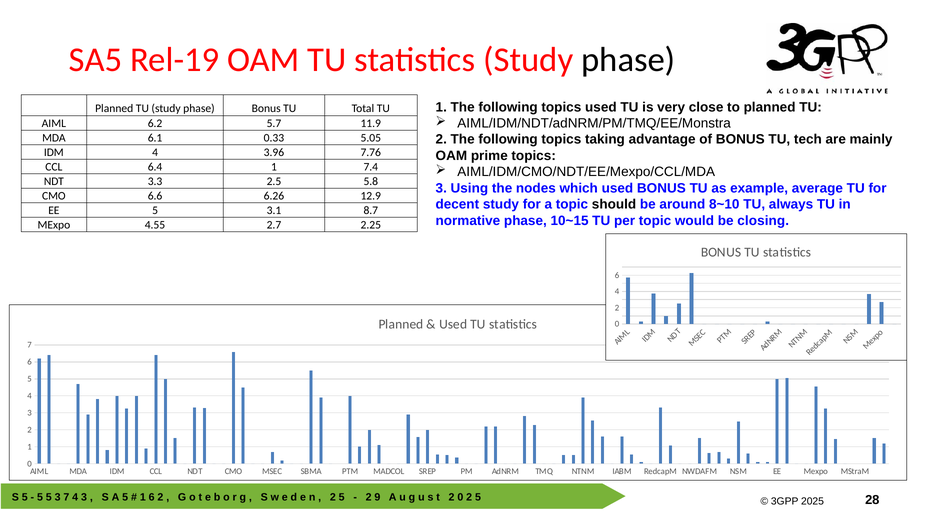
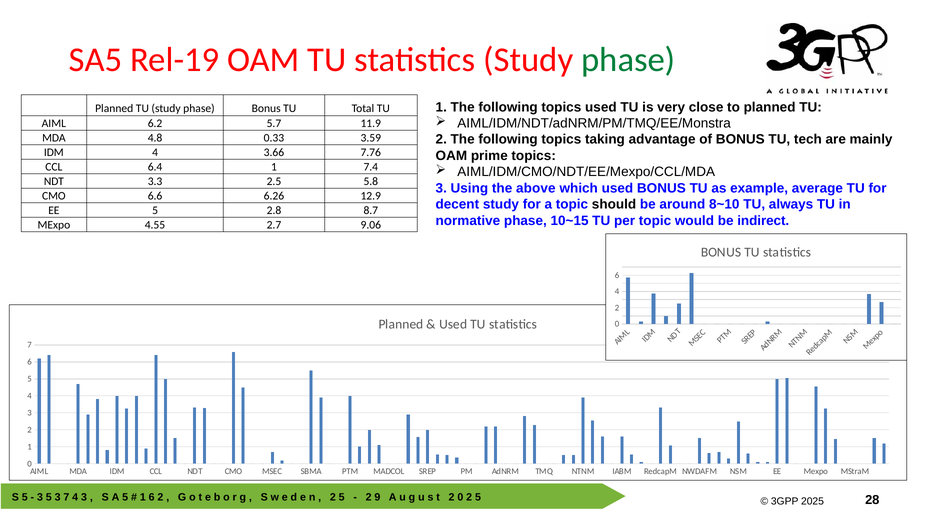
phase colour: black -> green (628, 60)
6.1: 6.1 -> 4.8 (155, 138)
5.05: 5.05 -> 3.59 (371, 138)
3.96: 3.96 -> 3.66 (274, 152)
nodes: nodes -> above (536, 188)
3.1: 3.1 -> 2.8 (274, 210)
closing: closing -> indirect (763, 221)
2.25: 2.25 -> 9.06 (371, 225)
5: 5 -> 3 (40, 497)
